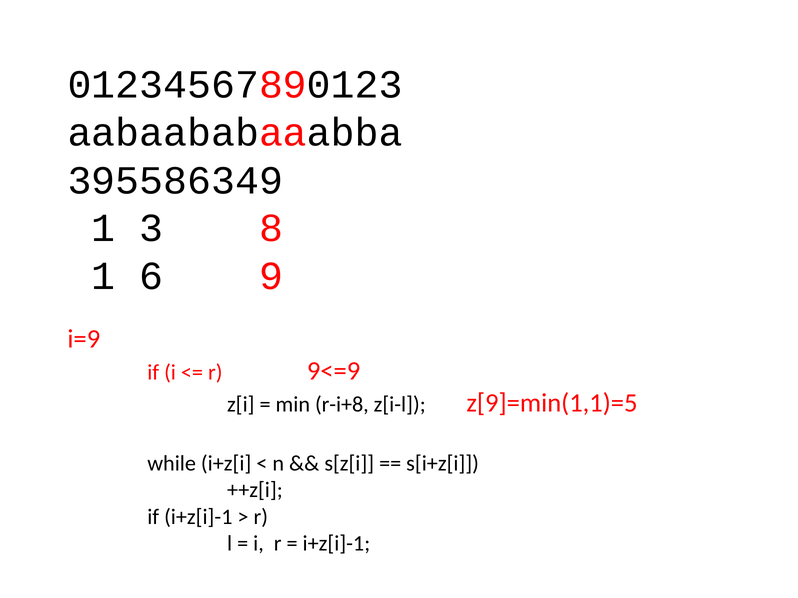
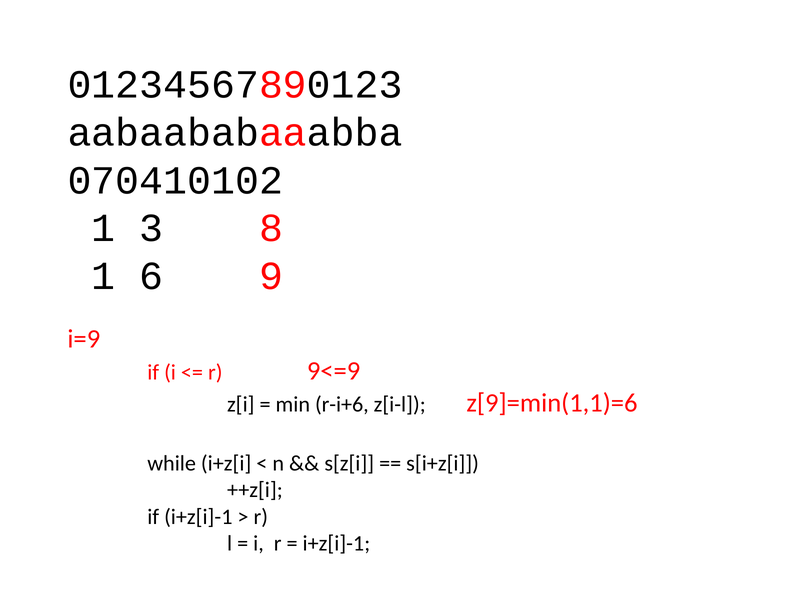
395586349: 395586349 -> 070410102 (175, 181)
r-i+8: r-i+8 -> r-i+6 (342, 405)
z[9]=min(1,1)=5: z[9]=min(1,1)=5 -> z[9]=min(1,1)=6 (552, 403)
